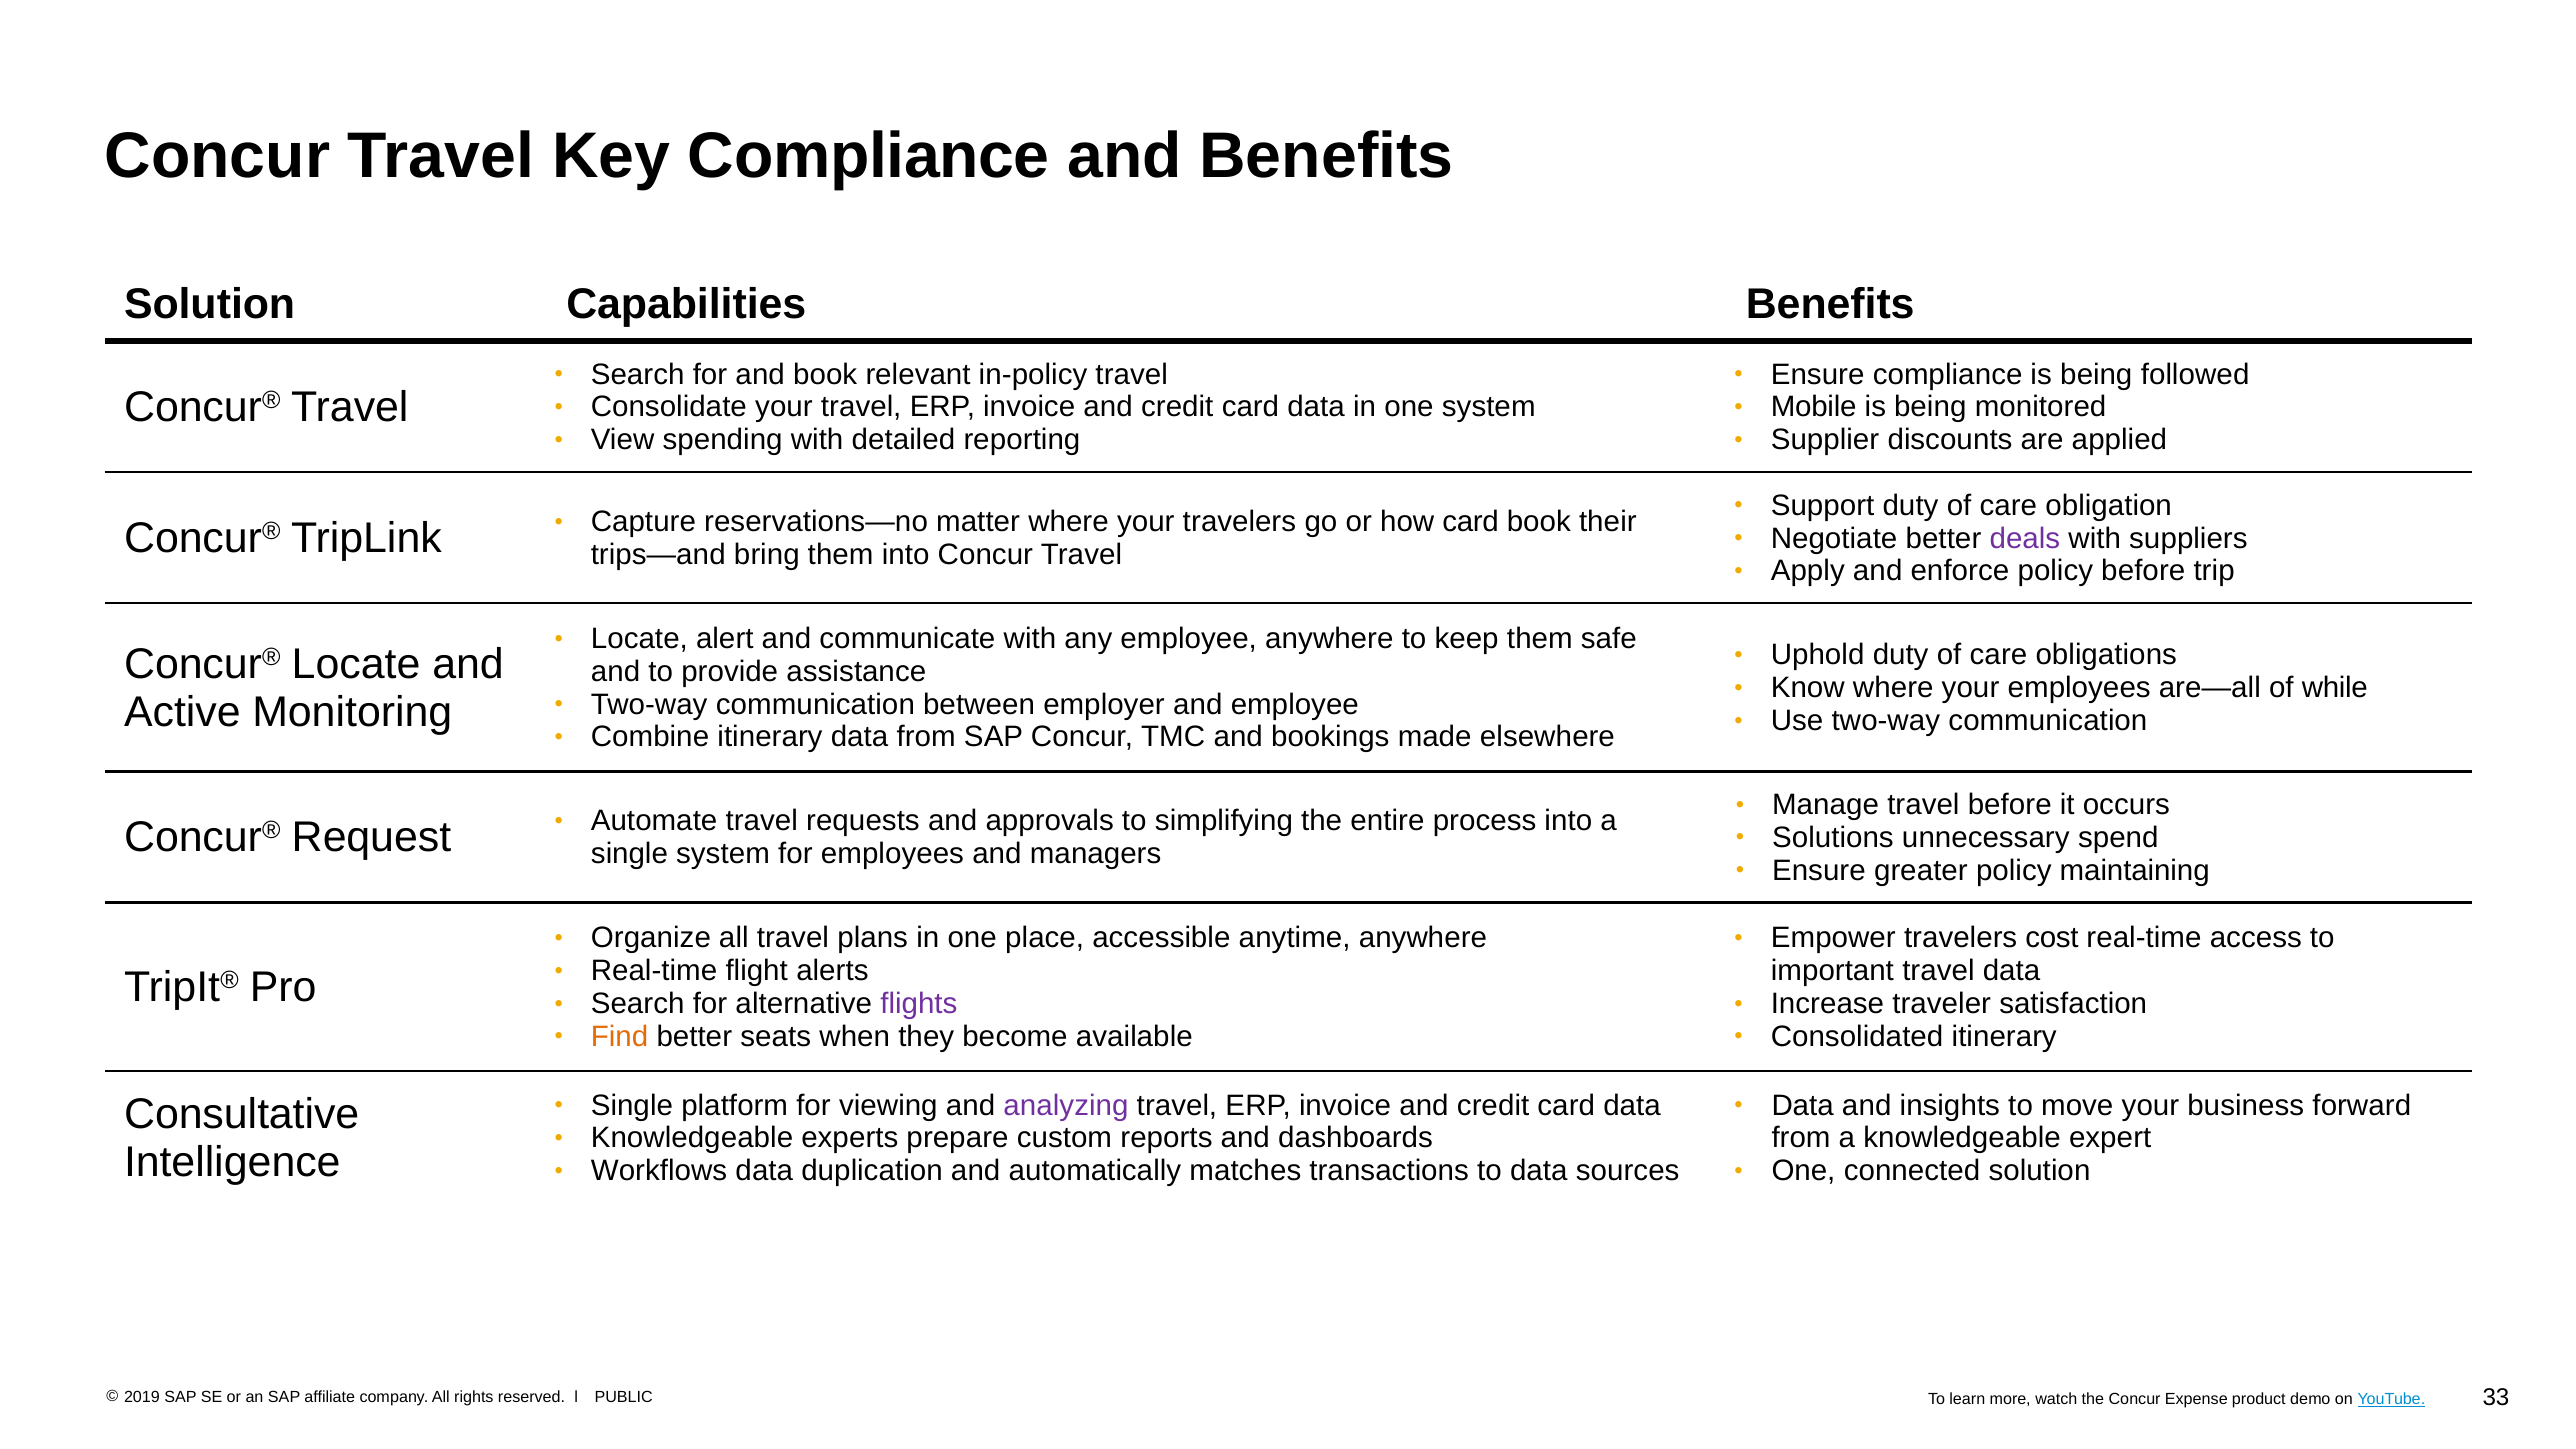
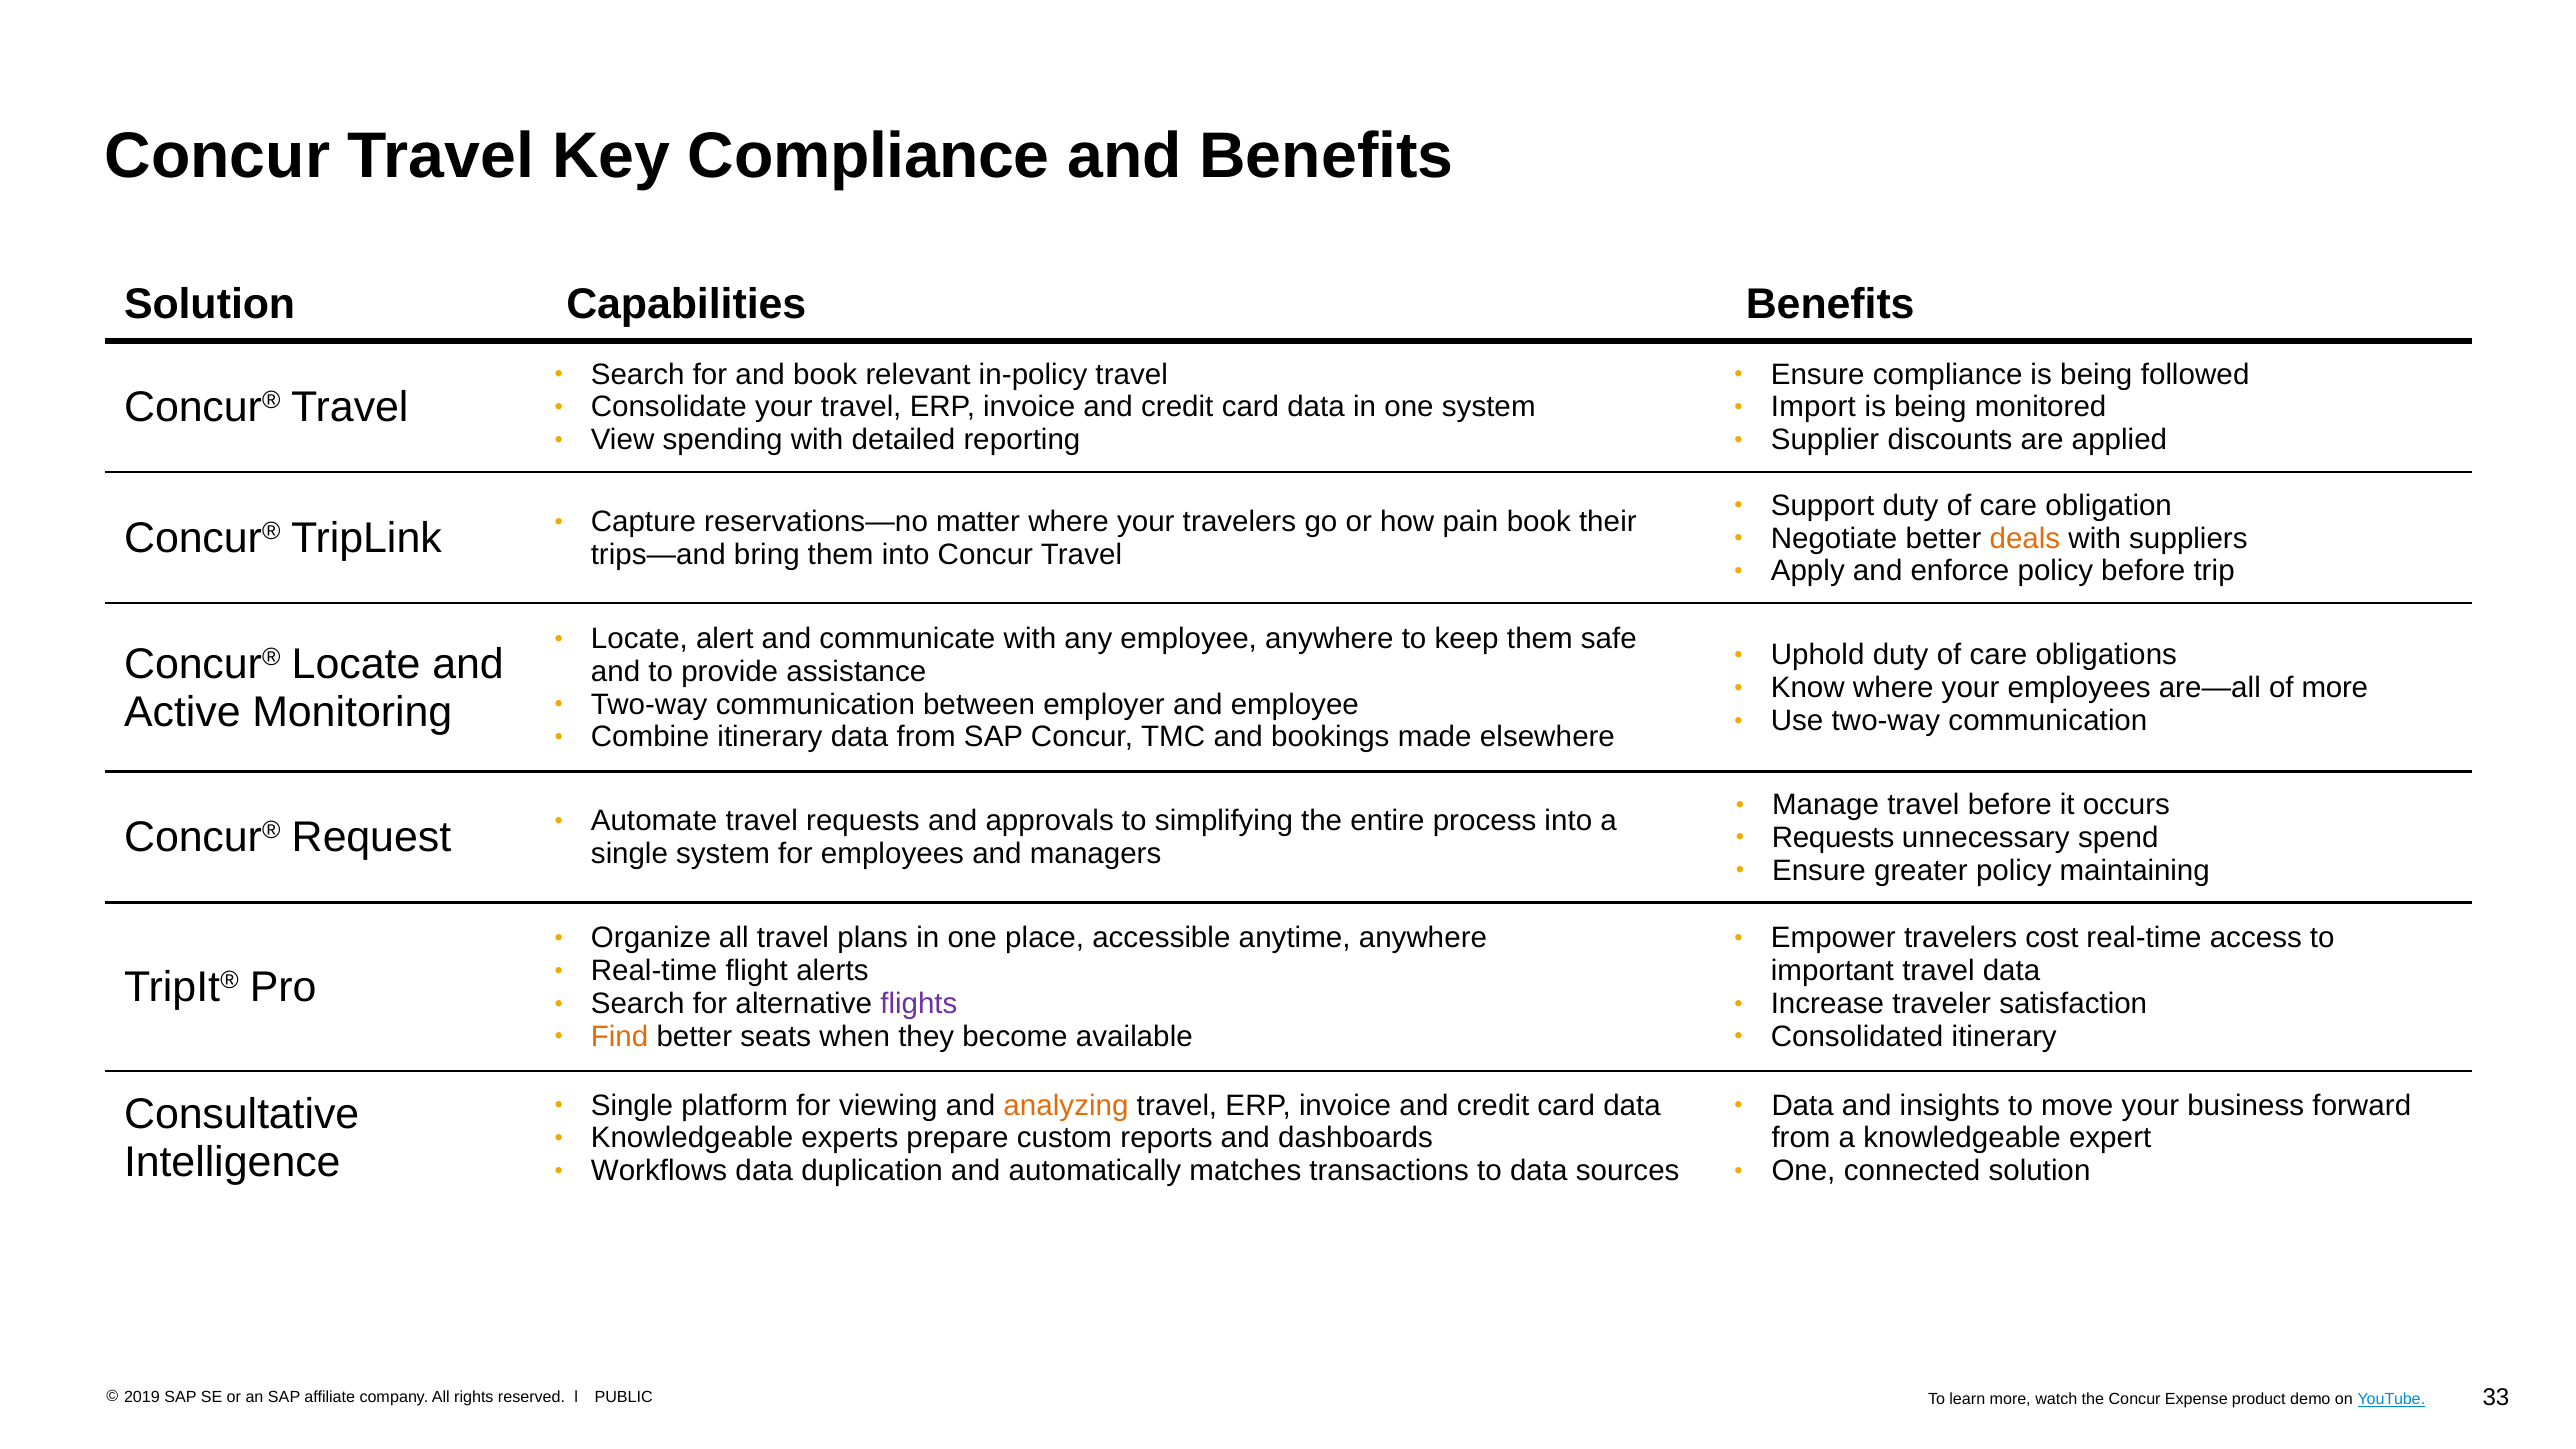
Mobile: Mobile -> Import (1813, 407)
how card: card -> pain (1470, 522)
deals colour: purple -> orange (2025, 538)
of while: while -> more (2335, 688)
Solutions: Solutions -> Requests (1833, 838)
analyzing colour: purple -> orange (1066, 1106)
